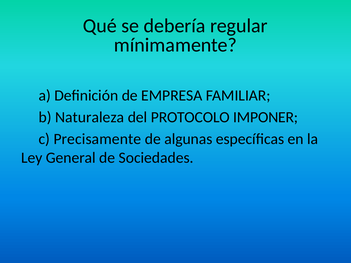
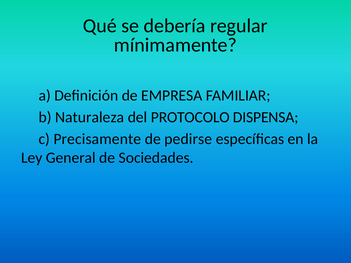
IMPONER: IMPONER -> DISPENSA (266, 117)
algunas: algunas -> pedirse (188, 139)
